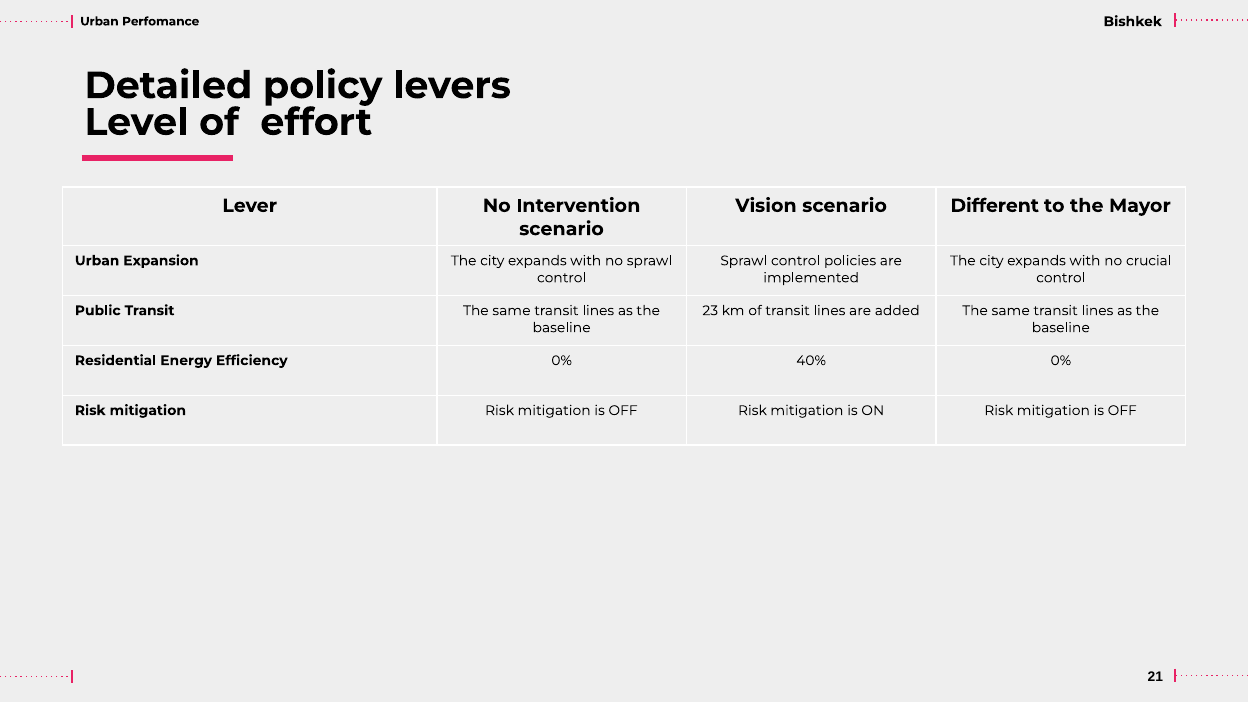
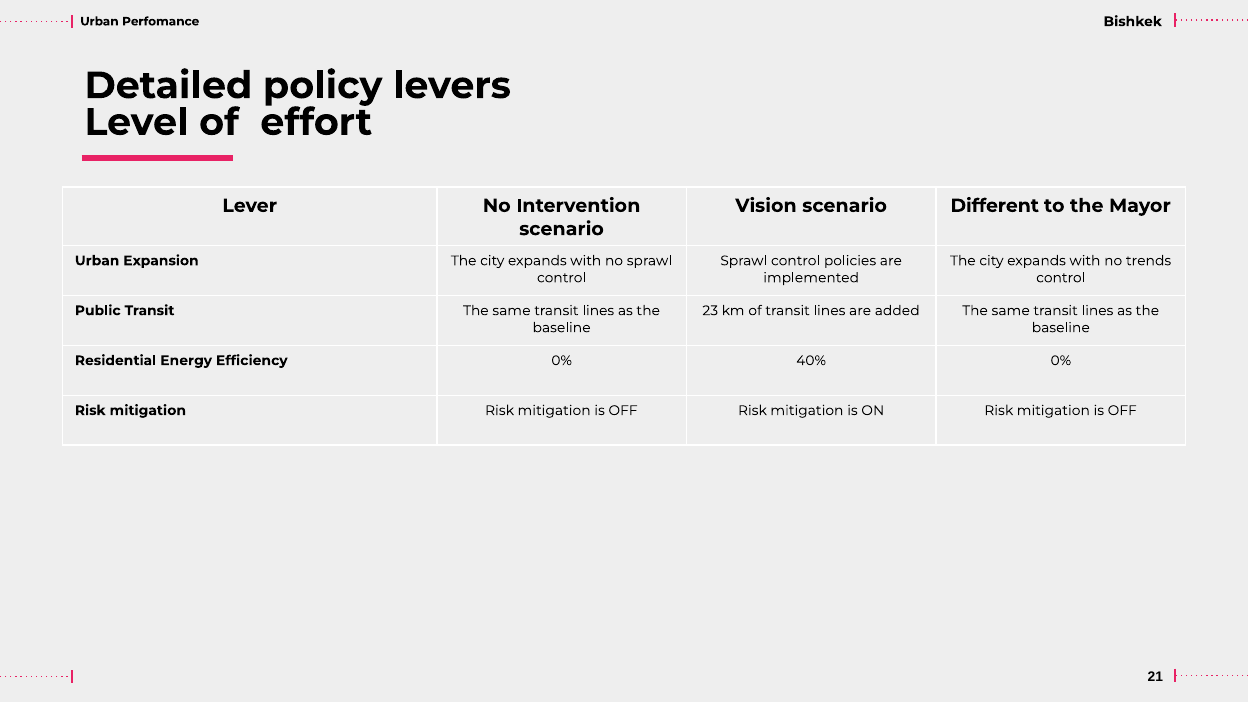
crucial: crucial -> trends (1149, 261)
